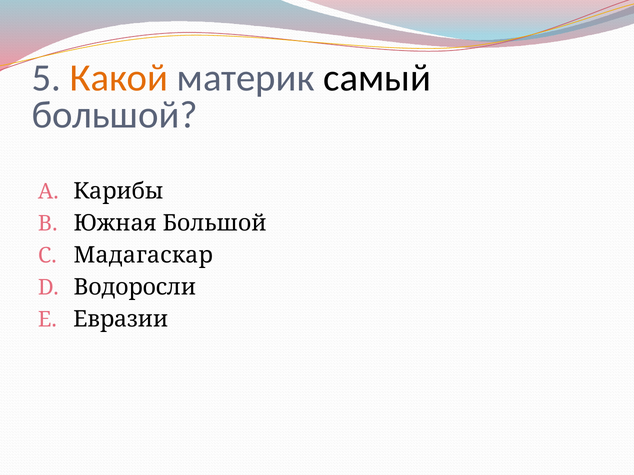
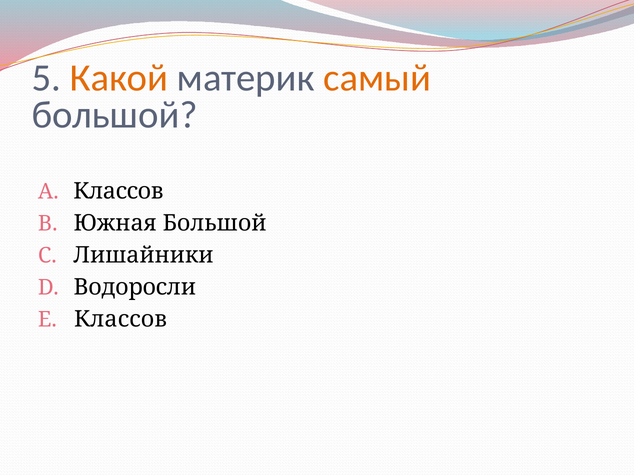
самый colour: black -> orange (377, 78)
Карибы: Карибы -> Классов (118, 192)
Мадагаскар: Мадагаскар -> Лишайники (143, 256)
Евразии: Евразии -> Классов (121, 320)
